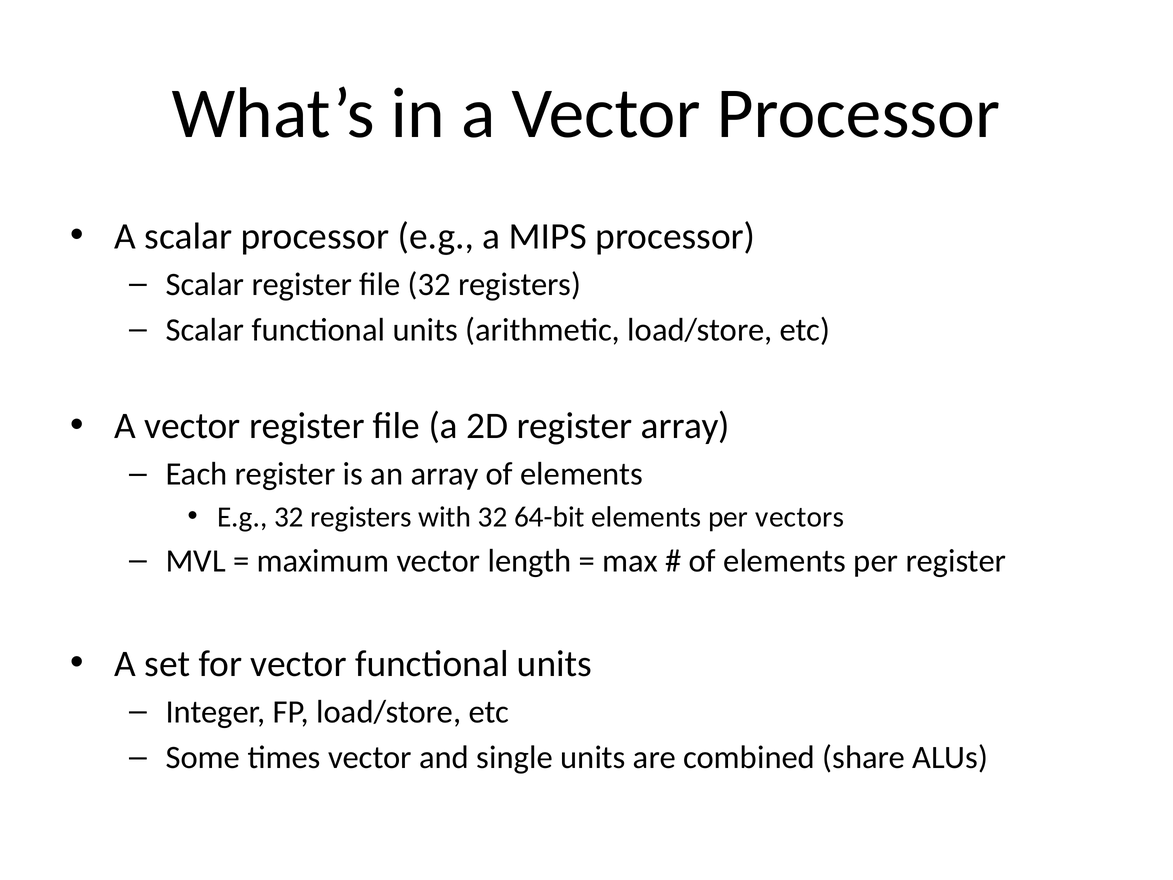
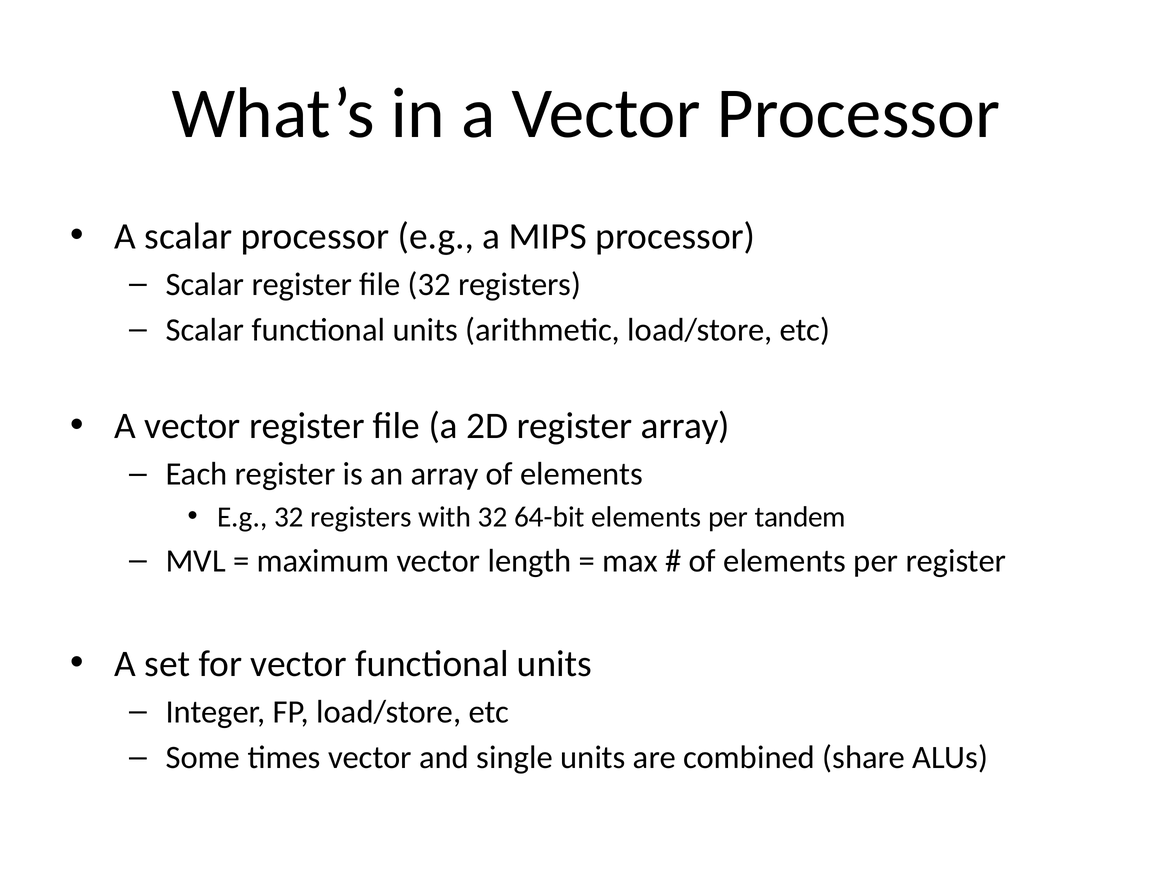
vectors: vectors -> tandem (800, 517)
